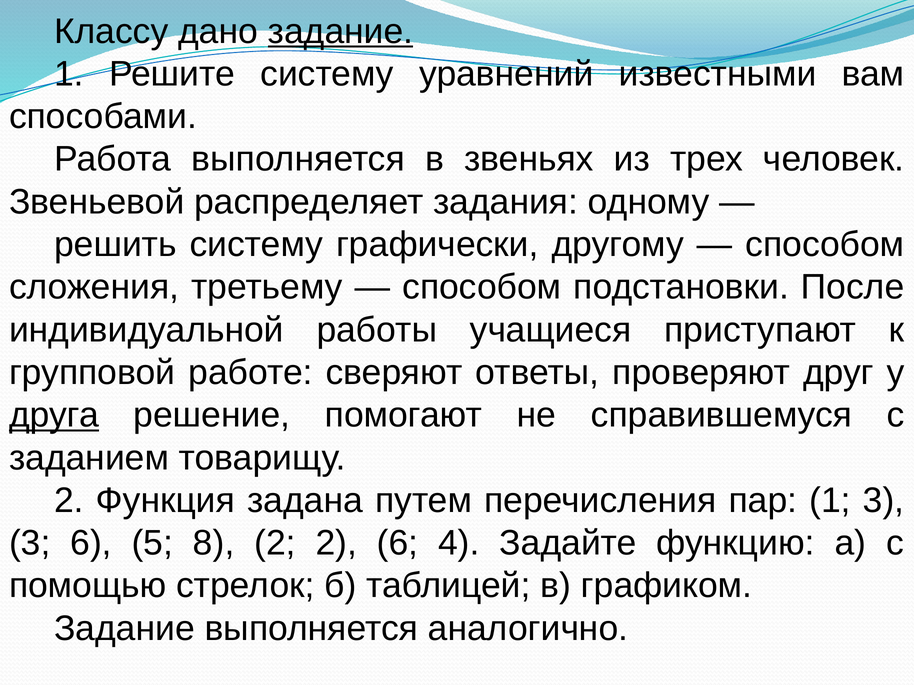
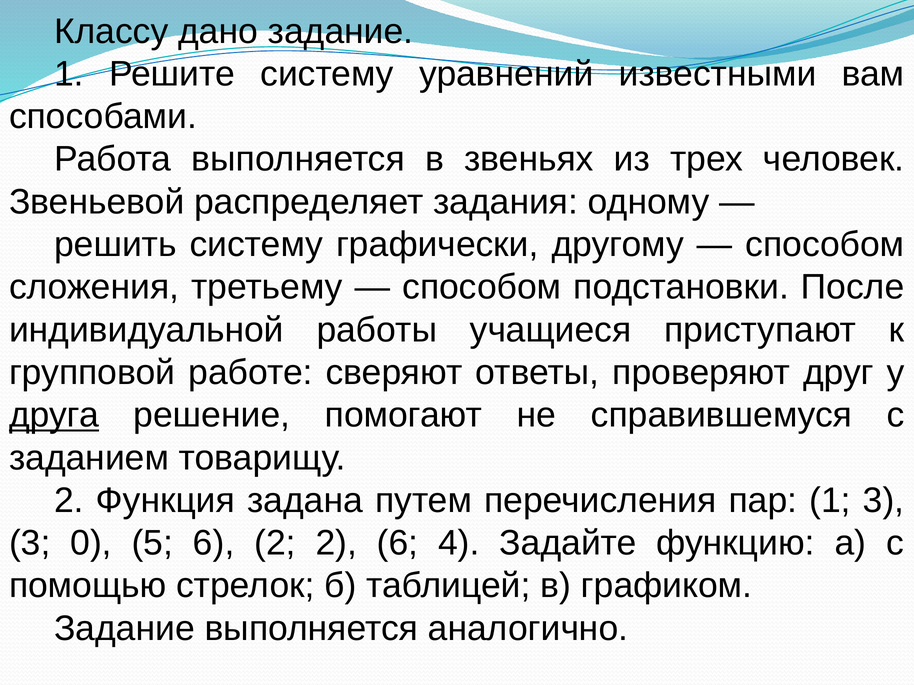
задание underline: present -> none (341, 31)
3 6: 6 -> 0 (91, 543)
5 8: 8 -> 6 (214, 543)
